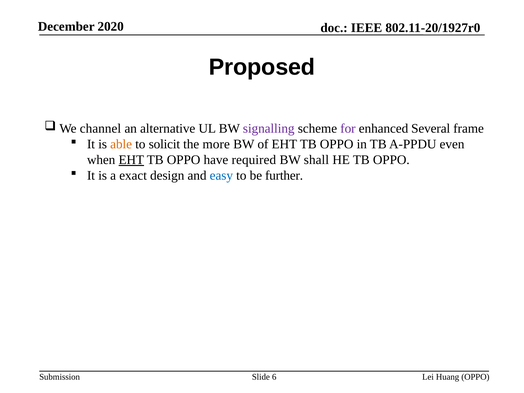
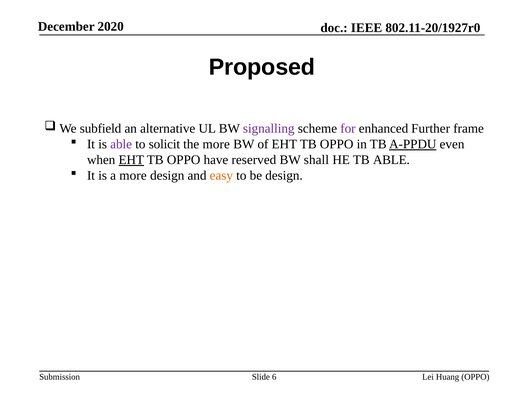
channel: channel -> subfield (101, 128)
Several: Several -> Further (431, 128)
able colour: orange -> purple (121, 144)
A-PPDU underline: none -> present (413, 144)
required: required -> reserved (254, 160)
HE TB OPPO: OPPO -> ABLE (391, 160)
a exact: exact -> more (133, 176)
easy colour: blue -> orange (221, 176)
be further: further -> design (284, 176)
